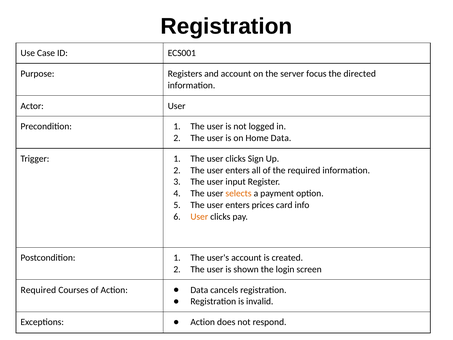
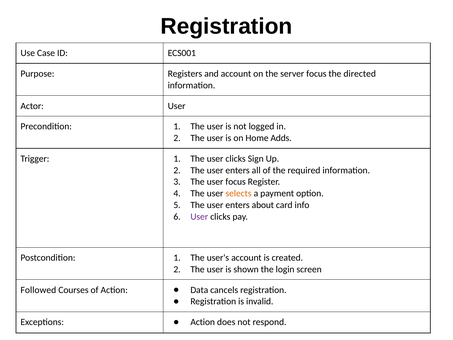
Home Data: Data -> Adds (281, 138)
user input: input -> focus (236, 182)
prices: prices -> about (263, 205)
User colour: orange -> purple (199, 216)
Required: Required -> Followed (38, 290)
